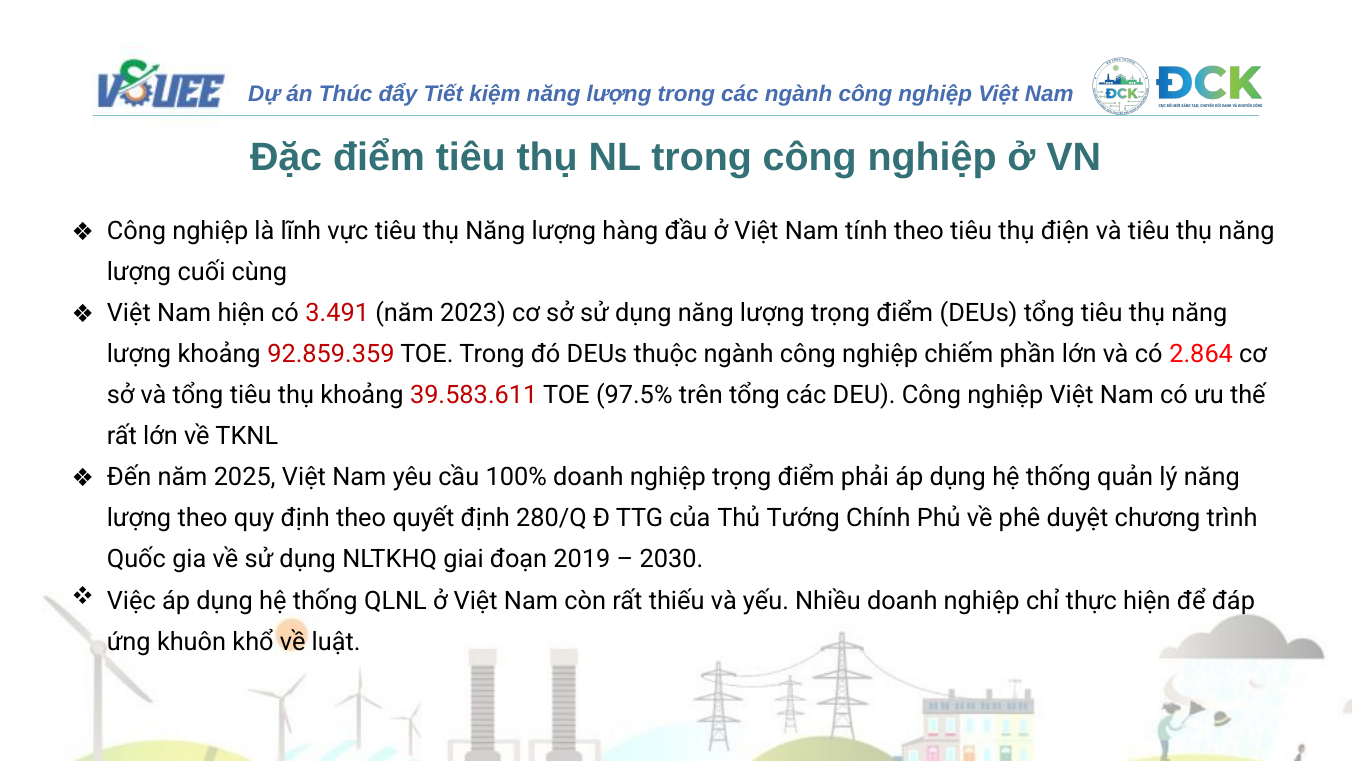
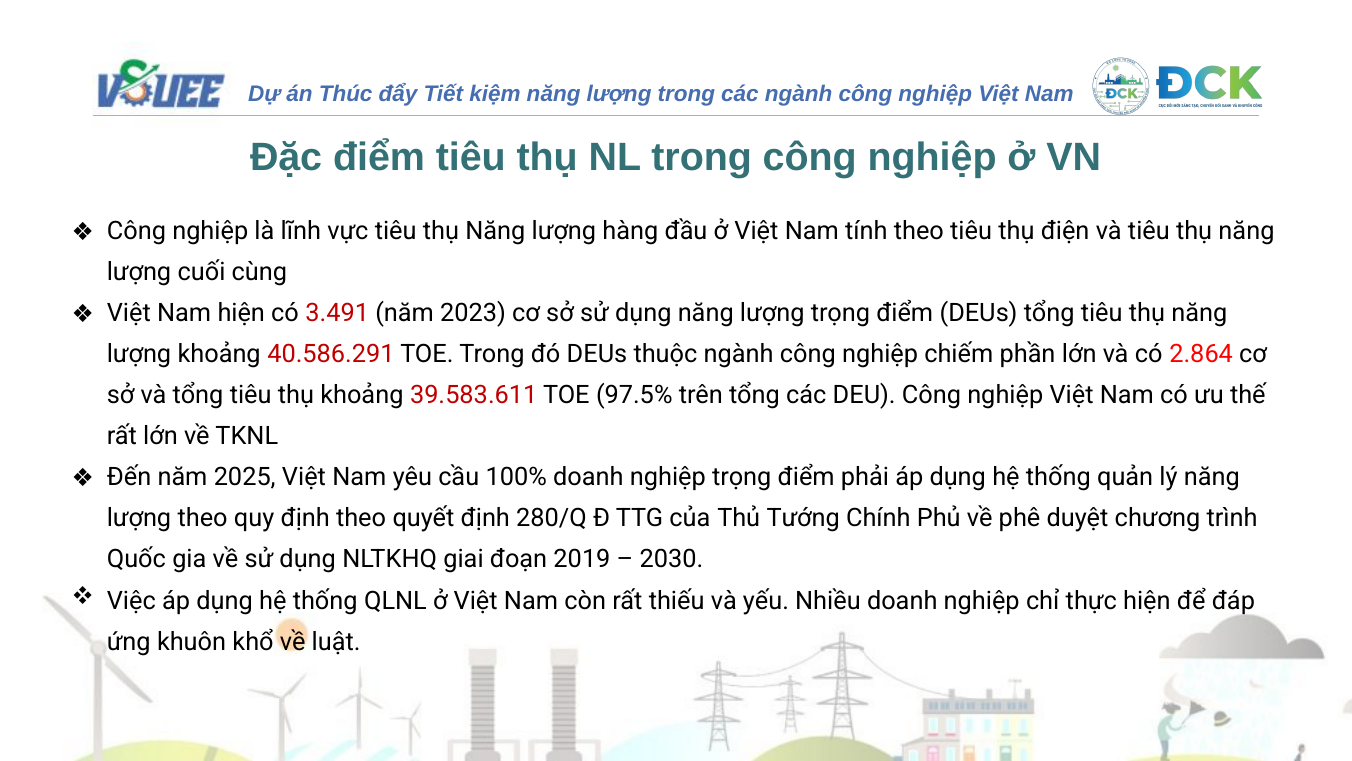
92.859.359: 92.859.359 -> 40.586.291 (331, 354)
